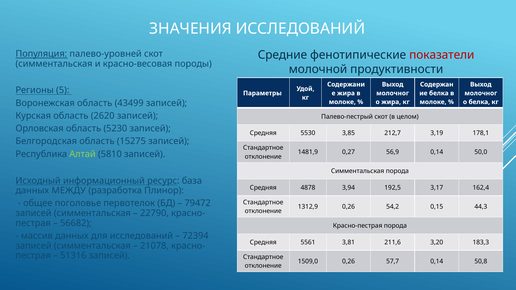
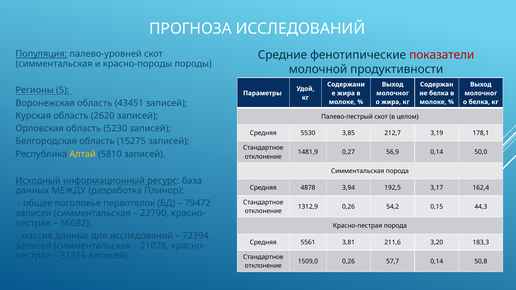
ЗНАЧЕНИЯ: ЗНАЧЕНИЯ -> ПРОГНОЗА (191, 29)
красно-весовая: красно-весовая -> красно-породы (138, 64)
43499: 43499 -> 43451 (129, 103)
Алтай colour: light green -> yellow (83, 154)
